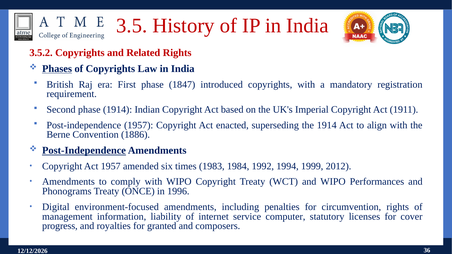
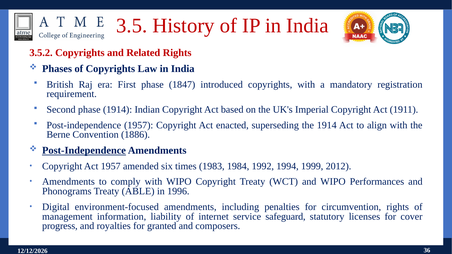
Phases underline: present -> none (57, 69)
ONCE: ONCE -> ABLE (138, 192)
computer: computer -> safeguard (285, 217)
